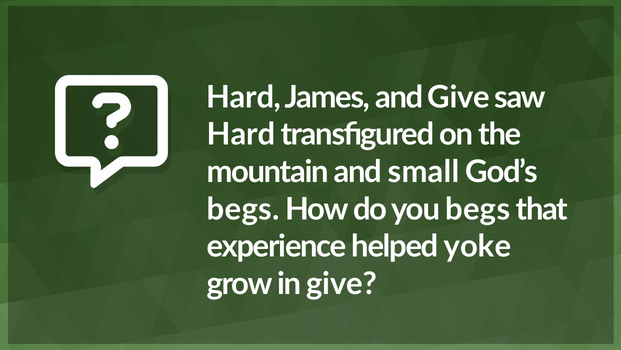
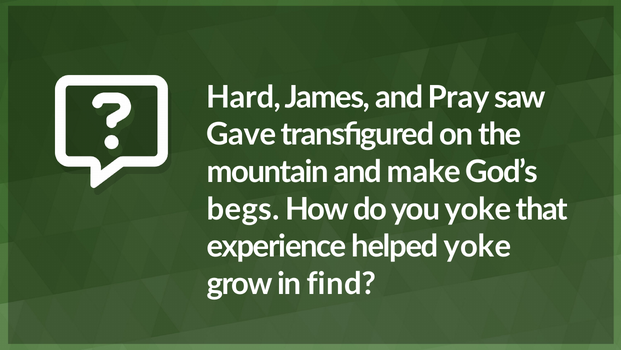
and Give: Give -> Pray (459, 97)
Hard: Hard -> Gave (241, 134)
small: small -> make (424, 172)
you begs: begs -> yoke (478, 209)
in give: give -> find (341, 283)
